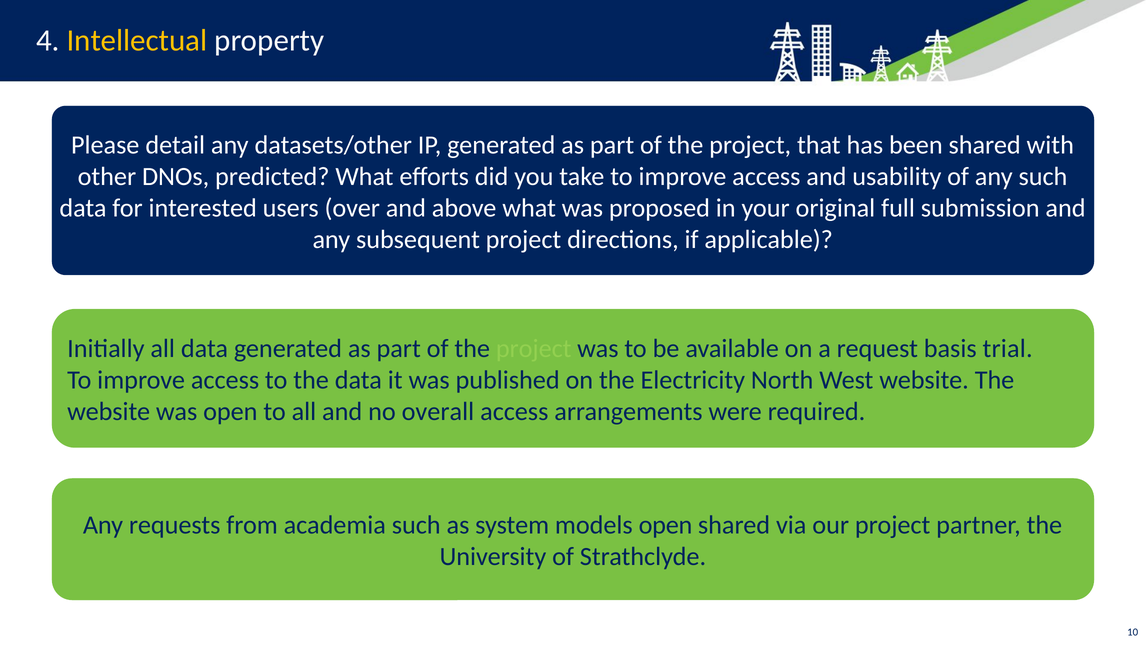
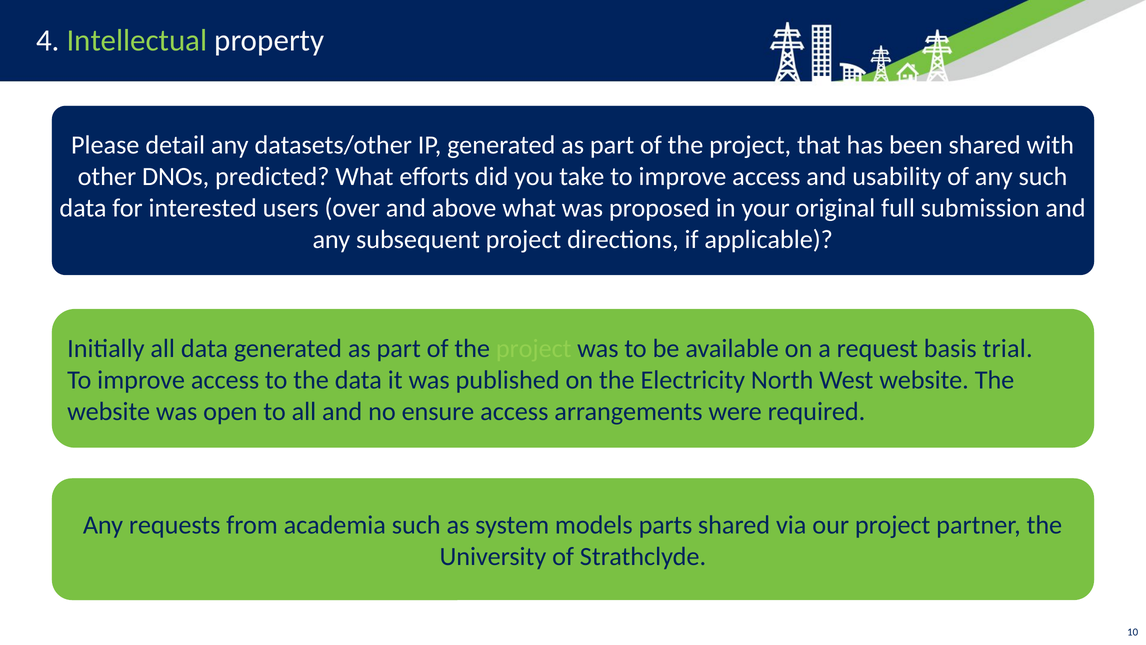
Intellectual colour: yellow -> light green (137, 41)
overall: overall -> ensure (438, 411)
models open: open -> parts (665, 525)
